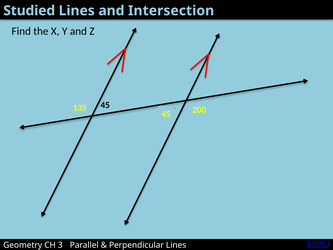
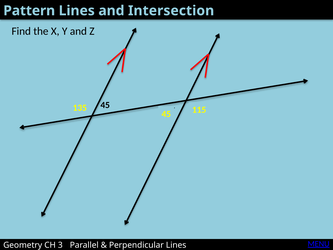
Studied: Studied -> Pattern (29, 11)
200: 200 -> 115 (199, 110)
